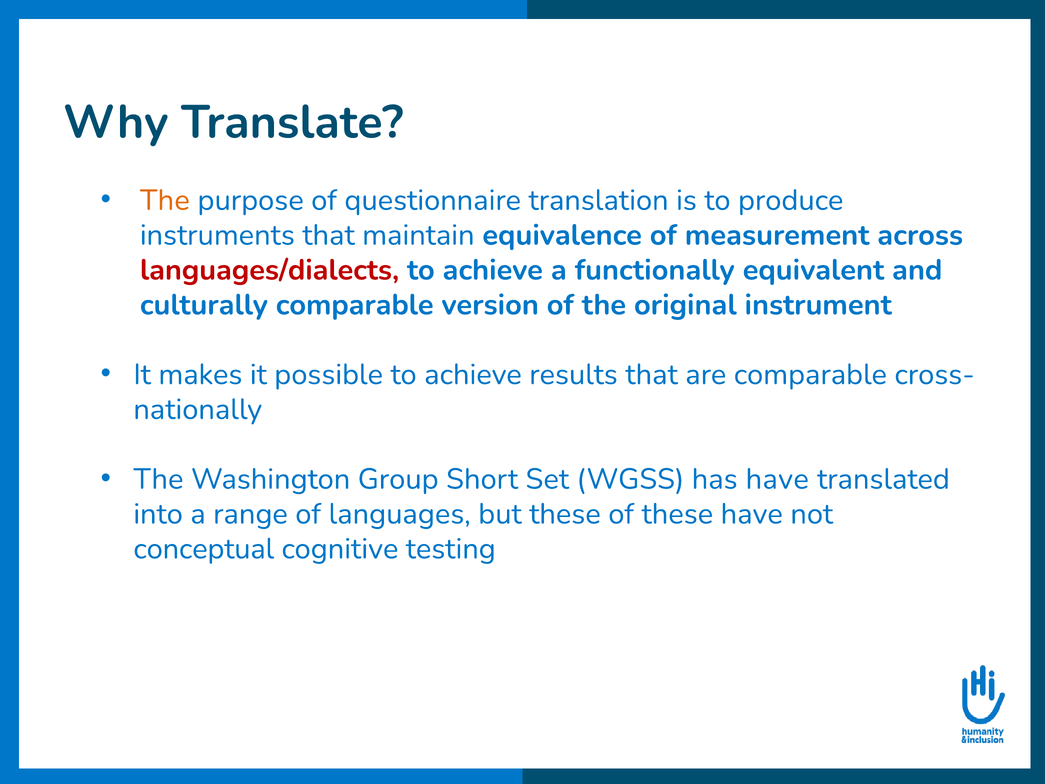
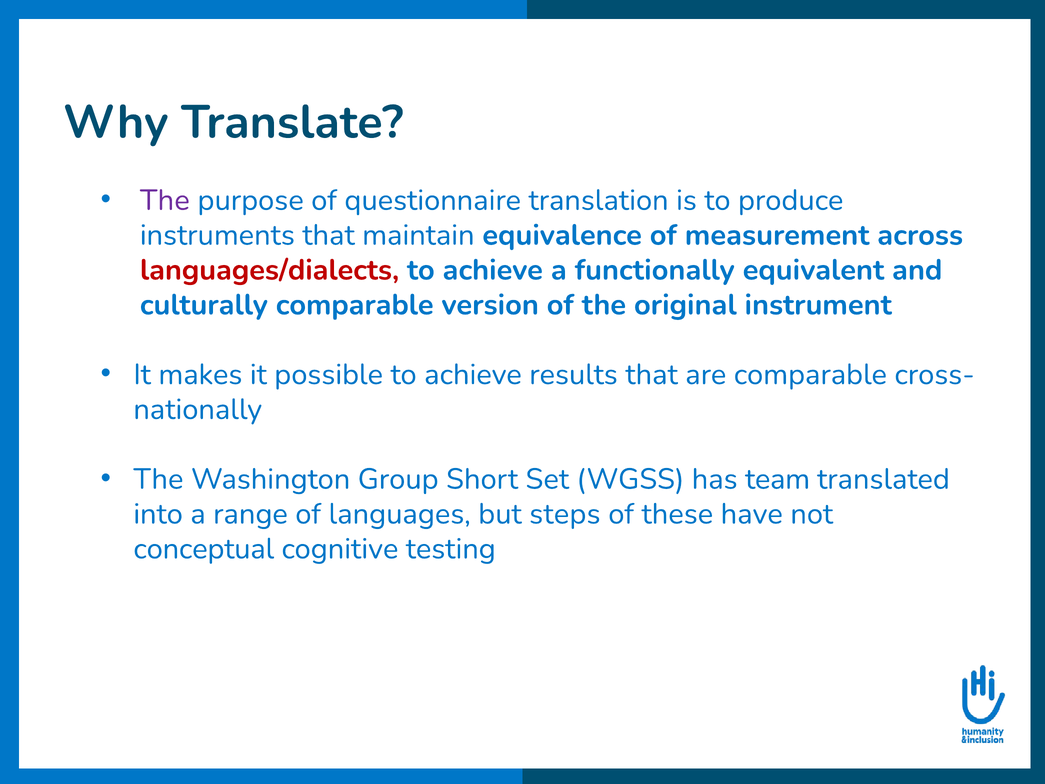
The colour: orange -> purple (165, 200)
has have: have -> team (778, 479)
but these: these -> steps (565, 514)
